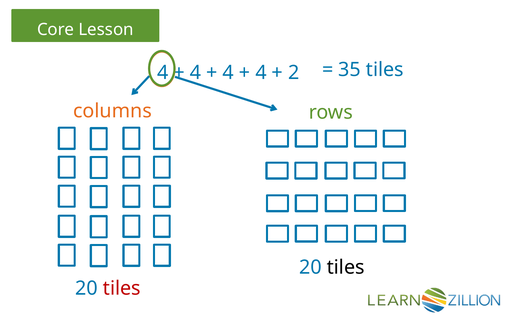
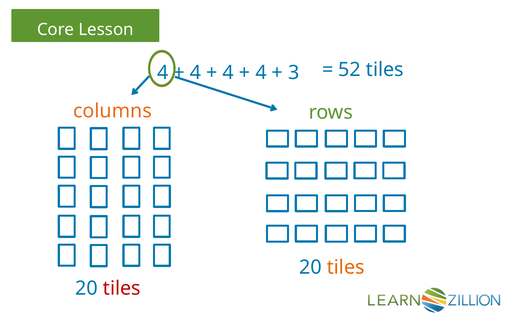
35: 35 -> 52 (350, 69)
2: 2 -> 3 (294, 73)
tiles colour: black -> orange (346, 267)
